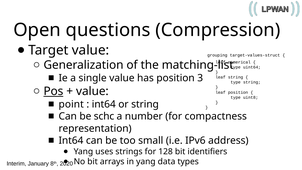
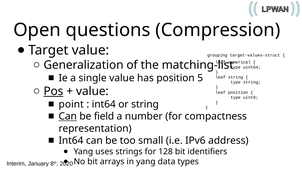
3: 3 -> 5 (200, 78)
Can underline: none -> present (68, 116)
schc: schc -> field (104, 116)
